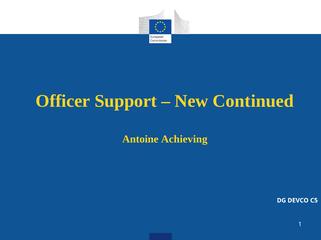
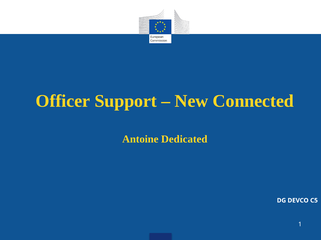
Continued: Continued -> Connected (253, 101)
Achieving: Achieving -> Dedicated (184, 139)
